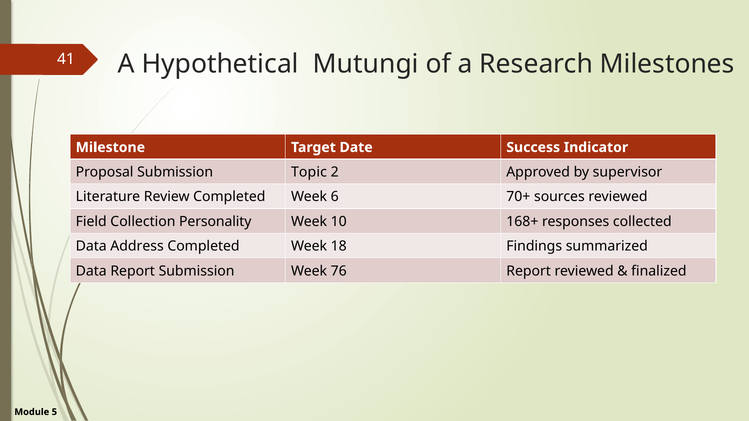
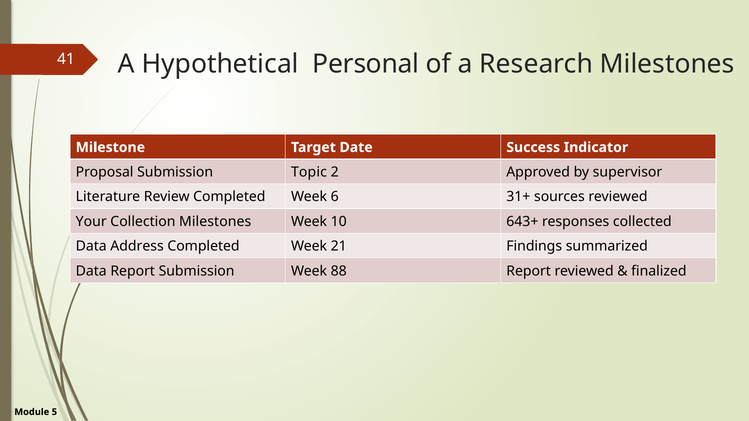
Mutungi: Mutungi -> Personal (366, 64)
70+: 70+ -> 31+ (518, 197)
Field: Field -> Your (91, 222)
Collection Personality: Personality -> Milestones (215, 222)
168+: 168+ -> 643+ (522, 222)
18: 18 -> 21 (339, 246)
76: 76 -> 88 (339, 271)
